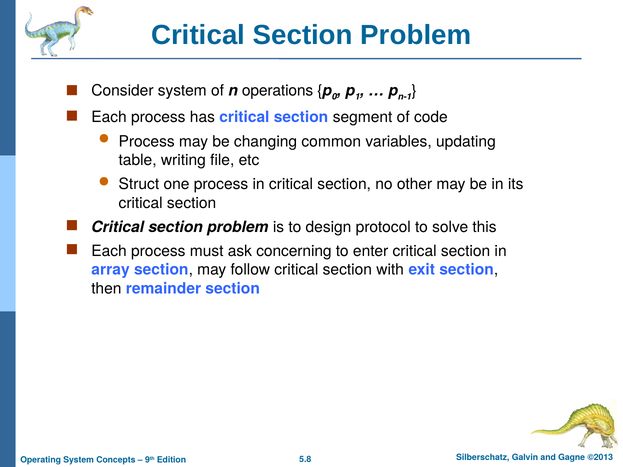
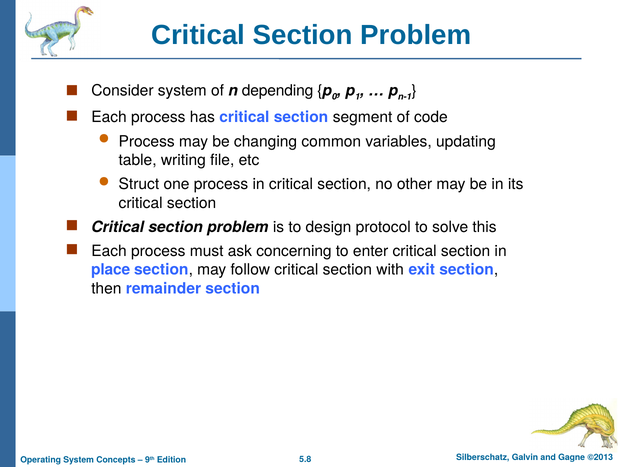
operations: operations -> depending (278, 91)
array: array -> place (111, 270)
